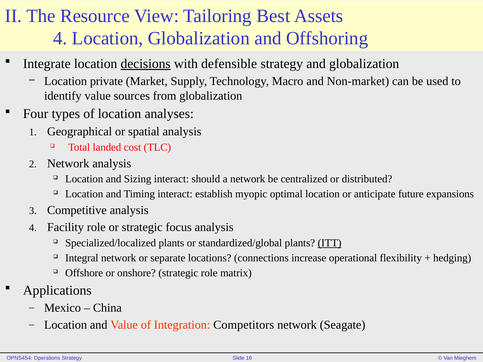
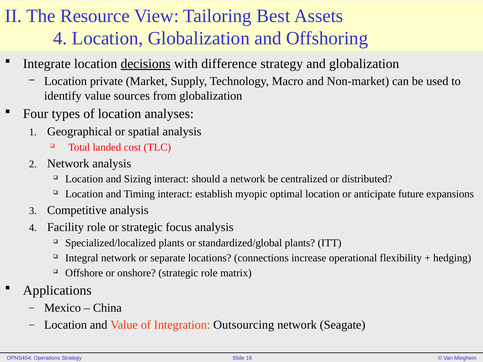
defensible: defensible -> difference (229, 64)
ITT underline: present -> none (330, 243)
Competitors: Competitors -> Outsourcing (244, 325)
